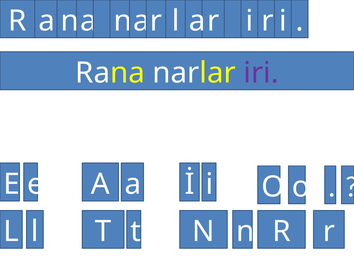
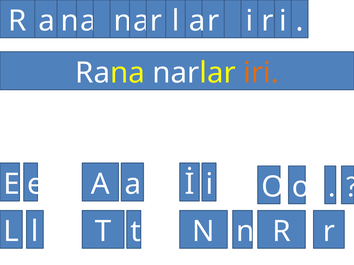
iri colour: purple -> orange (261, 73)
